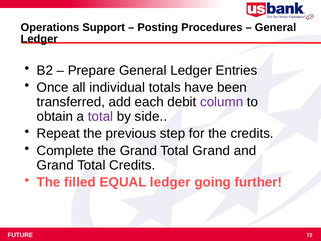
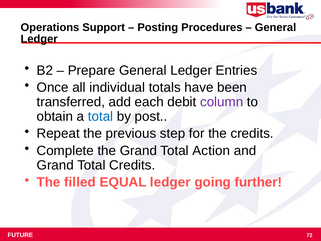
total colour: purple -> blue (101, 116)
side: side -> post (151, 116)
Total Grand: Grand -> Action (211, 151)
